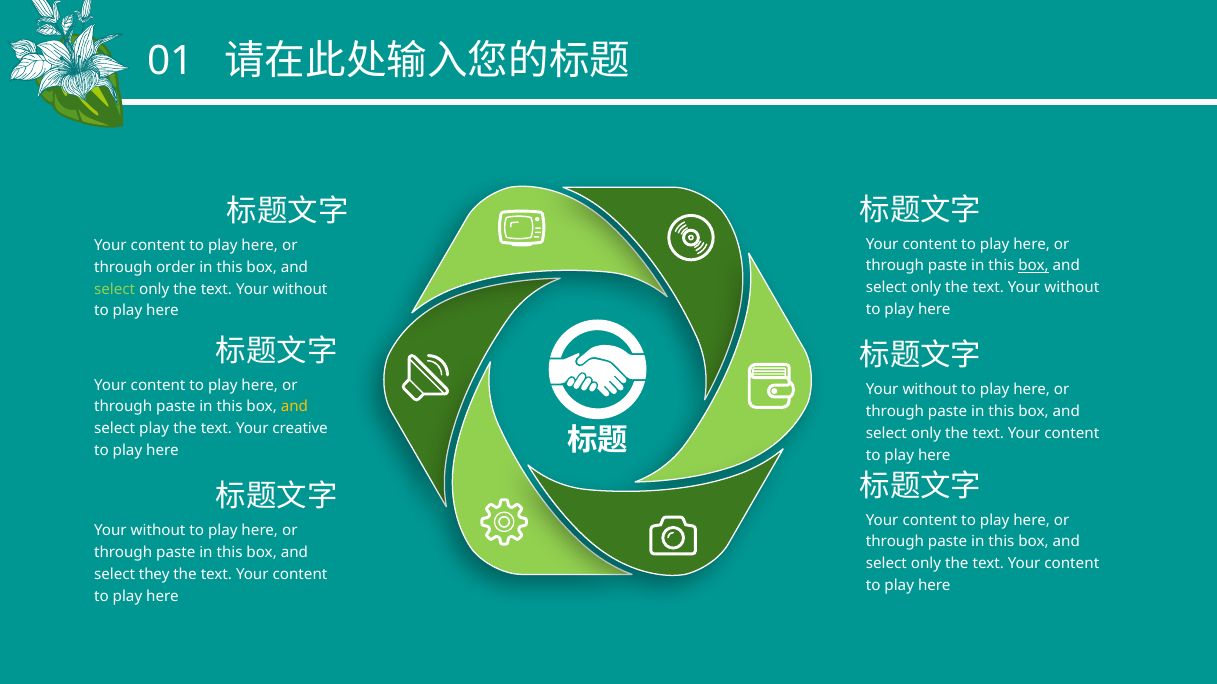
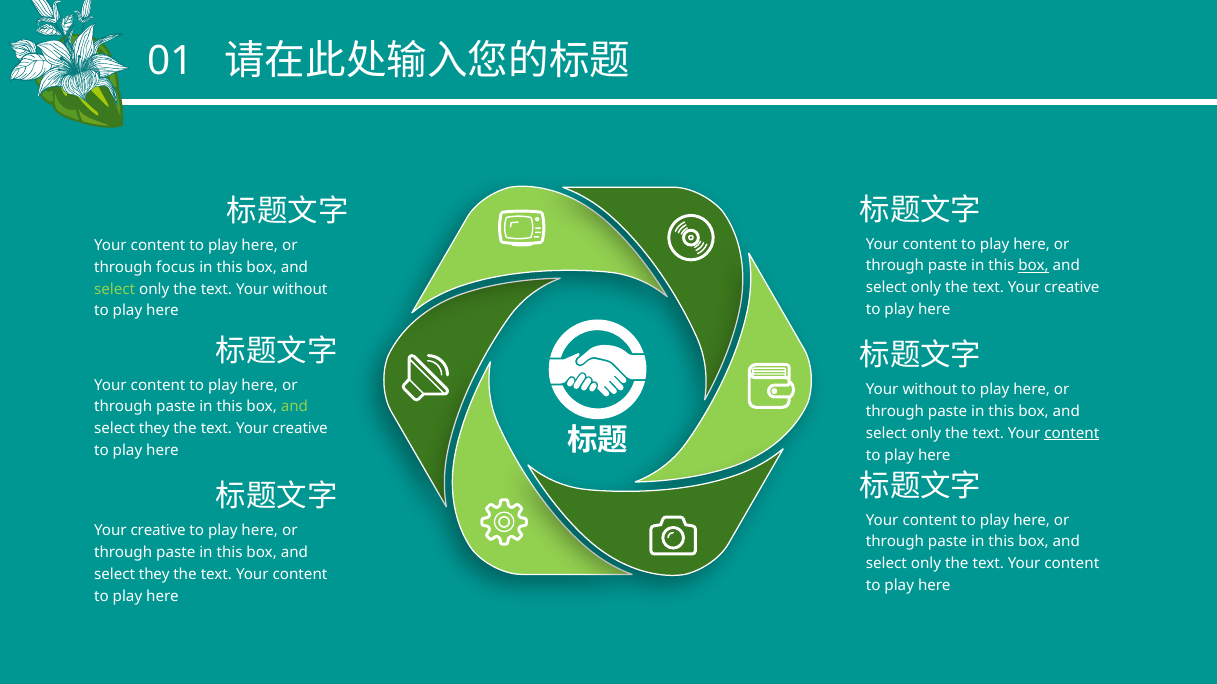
order: order -> focus (176, 267)
without: without -> creative (1072, 288)
and colour: yellow -> light green (294, 407)
play: play -> they (154, 429)
content underline: none -> present (1072, 434)
without: without -> creative (158, 531)
